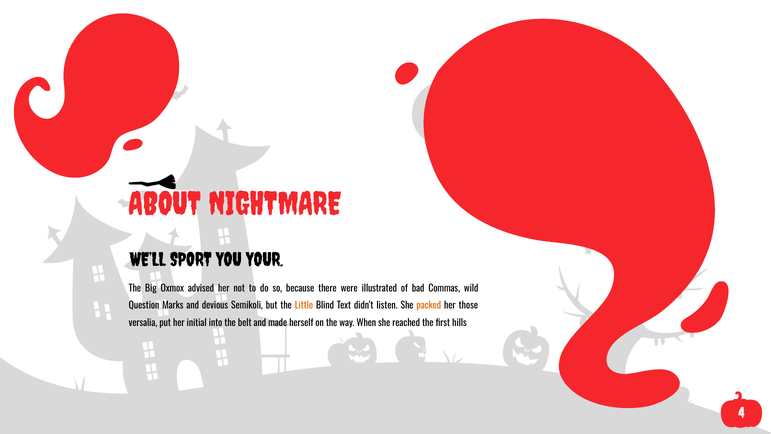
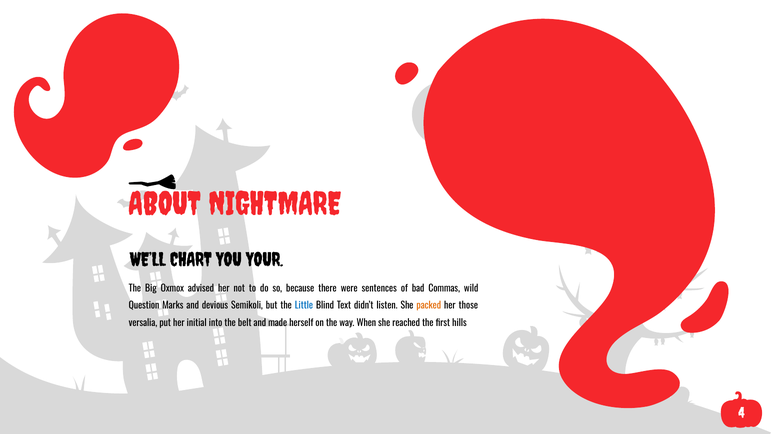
SPORT: SPORT -> CHART (191, 260)
illustrated: illustrated -> sentences (379, 288)
Little colour: orange -> blue (304, 306)
